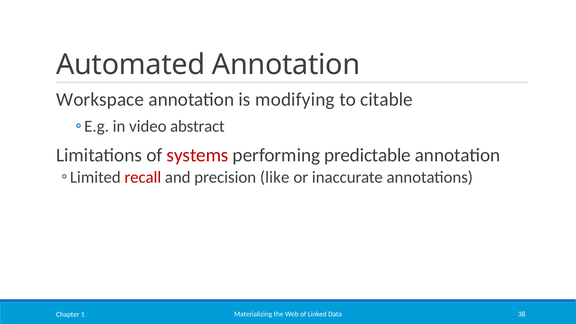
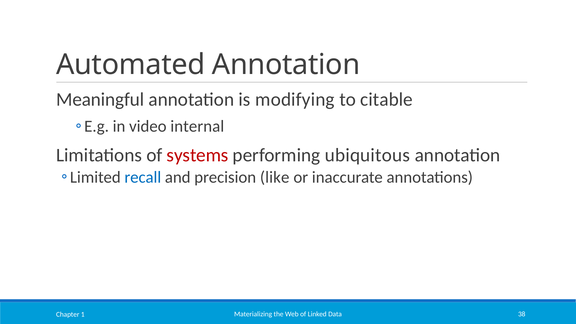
Workspace: Workspace -> Meaningful (100, 100)
abstract: abstract -> internal (197, 126)
predictable: predictable -> ubiquitous (367, 155)
recall colour: red -> blue (143, 177)
